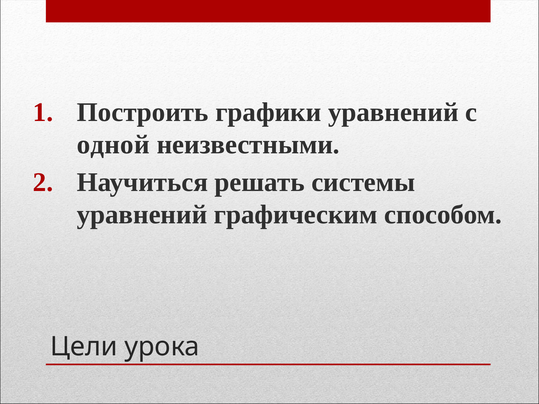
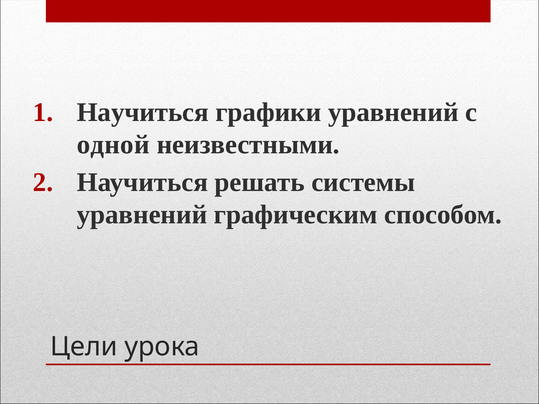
Построить: Построить -> Научиться (143, 112)
